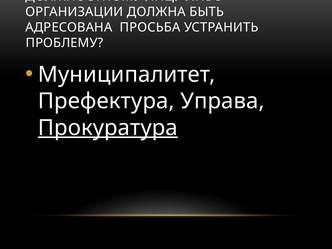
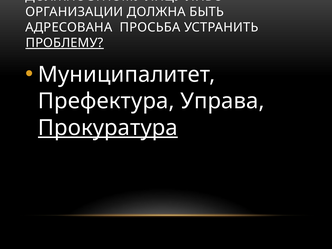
ПРОБЛЕМУ underline: none -> present (64, 43)
